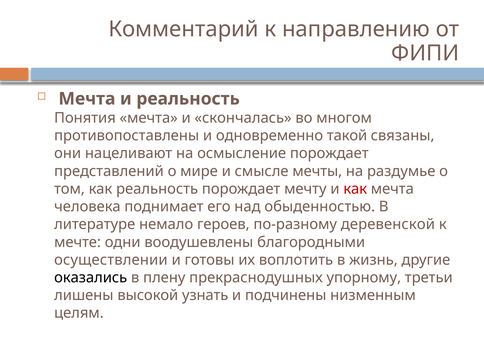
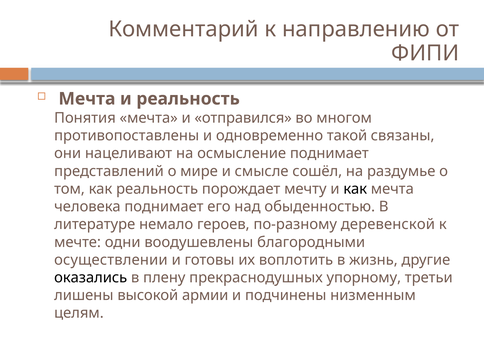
скончалась: скончалась -> отправился (243, 118)
осмысление порождает: порождает -> поднимает (329, 153)
мечты: мечты -> сошёл (317, 171)
как colour: red -> black (355, 189)
узнать: узнать -> армии (205, 295)
